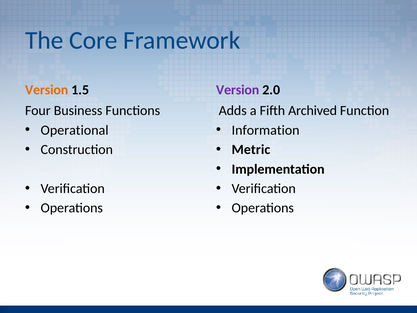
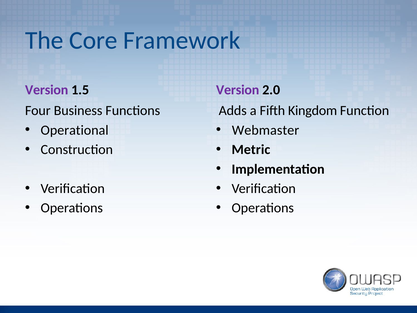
Version colour: orange -> purple (47, 90)
Archived: Archived -> Kingdom (313, 111)
Information: Information -> Webmaster (266, 130)
